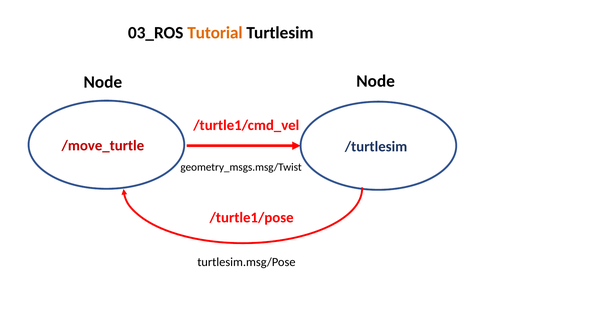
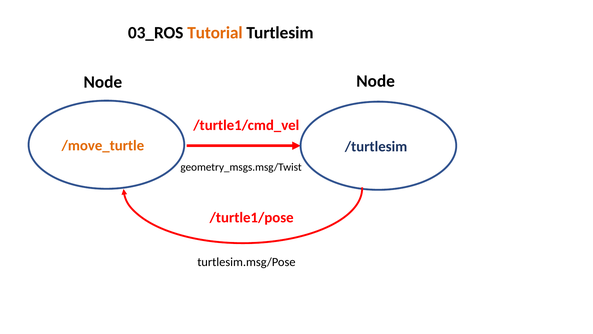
/move_turtle colour: red -> orange (103, 145)
